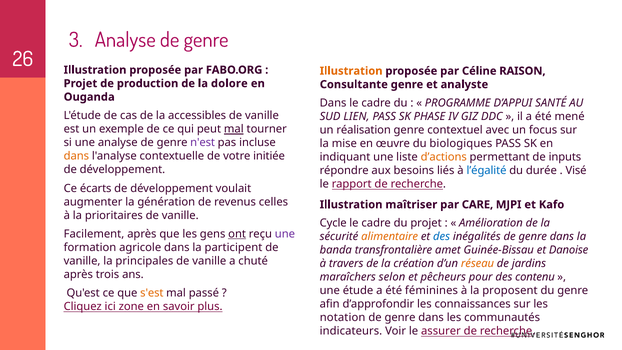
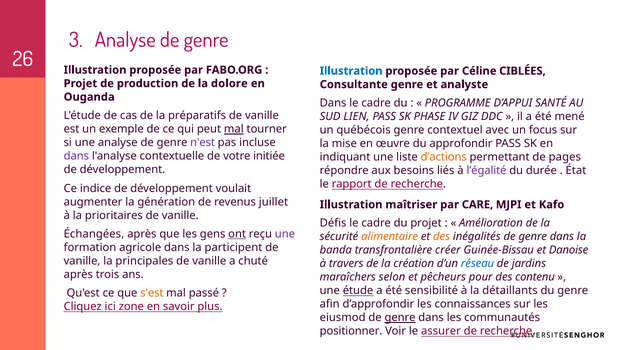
Illustration colour: orange -> blue (351, 71)
RAISON: RAISON -> CIBLÉES (522, 71)
accessibles: accessibles -> préparatifs (197, 116)
réalisation: réalisation -> québécois (364, 130)
biologiques: biologiques -> approfondir (461, 144)
dans colour: orange -> purple (76, 156)
inputs: inputs -> pages (565, 157)
l’égalité colour: blue -> purple (487, 171)
Visé: Visé -> État (576, 171)
écarts: écarts -> indice (96, 188)
celles: celles -> juillet (273, 202)
Cycle: Cycle -> Défis (333, 223)
Facilement: Facilement -> Échangées (94, 234)
des colour: blue -> orange (442, 237)
amet: amet -> créer (448, 250)
réseau colour: orange -> blue (477, 264)
étude underline: none -> present (358, 291)
féminines: féminines -> sensibilité (432, 291)
proposent: proposent -> détaillants (510, 291)
notation: notation -> eiusmod (343, 318)
genre underline: none -> present (400, 318)
indicateurs: indicateurs -> positionner (351, 331)
